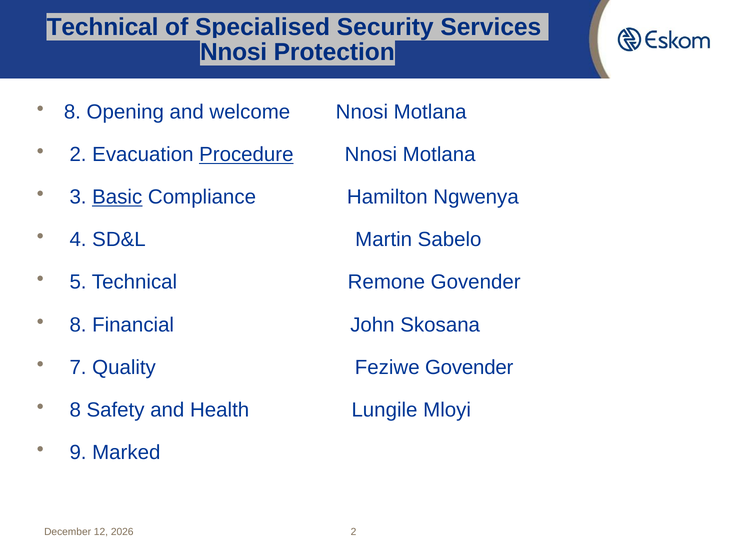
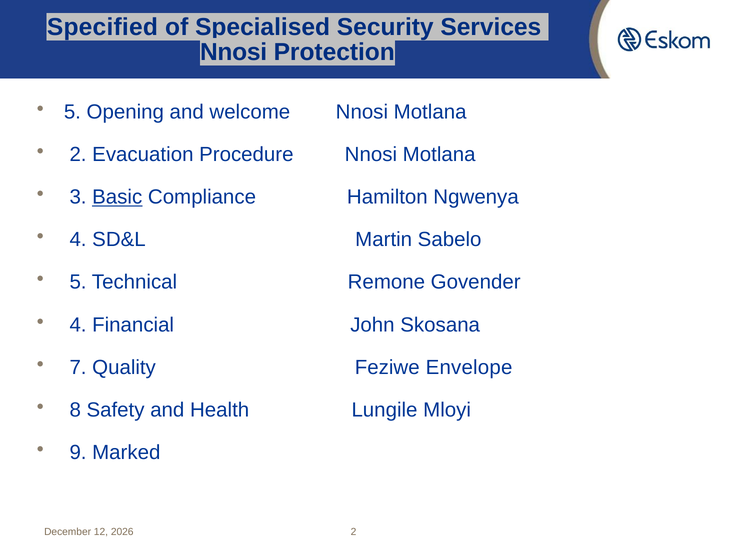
Technical: Technical -> Specified (102, 27)
8: 8 -> 5 (72, 112)
Procedure underline: present -> none (246, 155)
8: 8 -> 4 (78, 325)
Feziwe Govender: Govender -> Envelope (469, 367)
